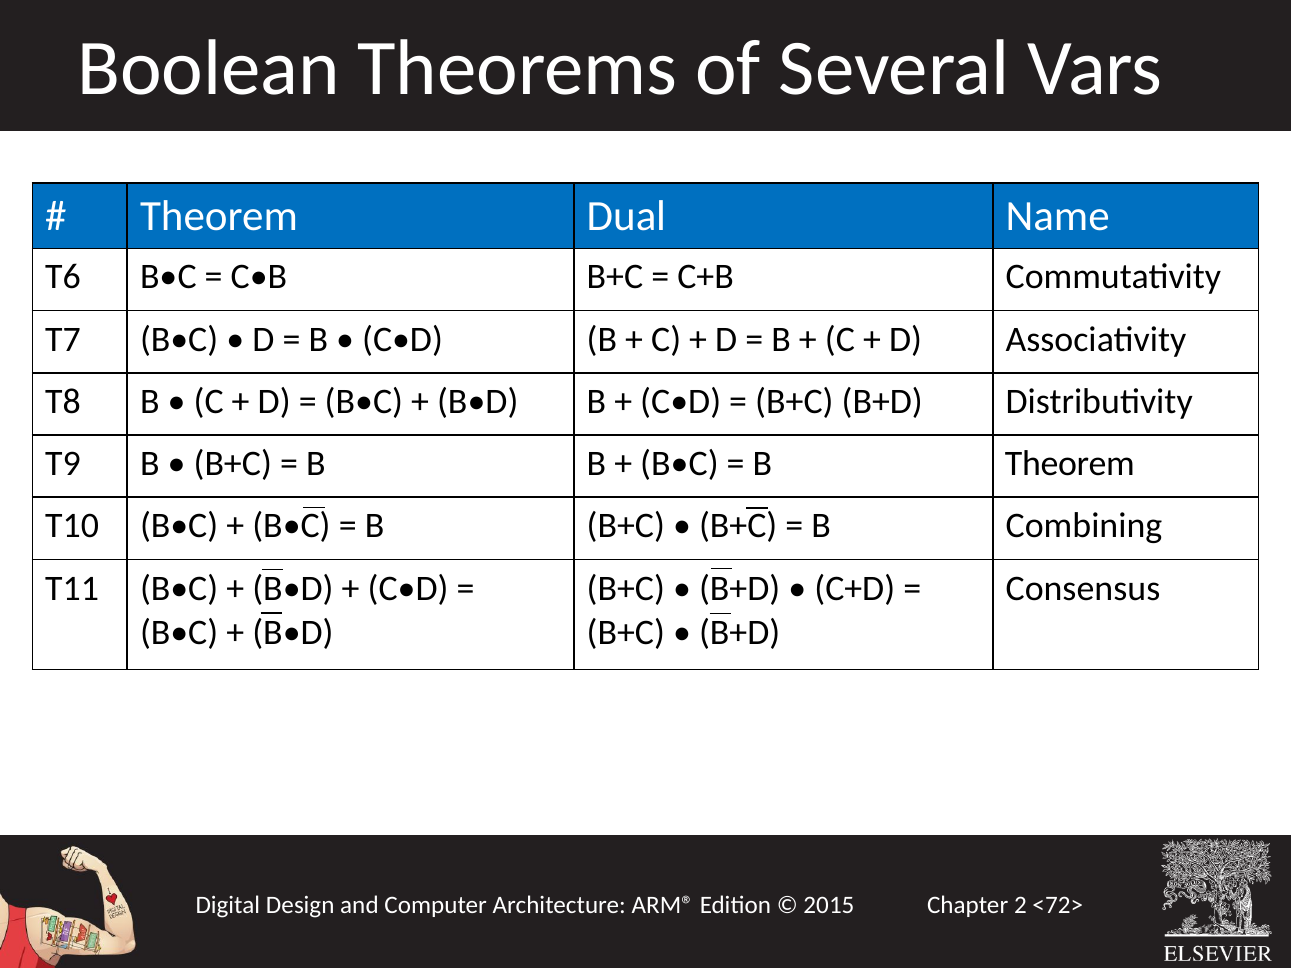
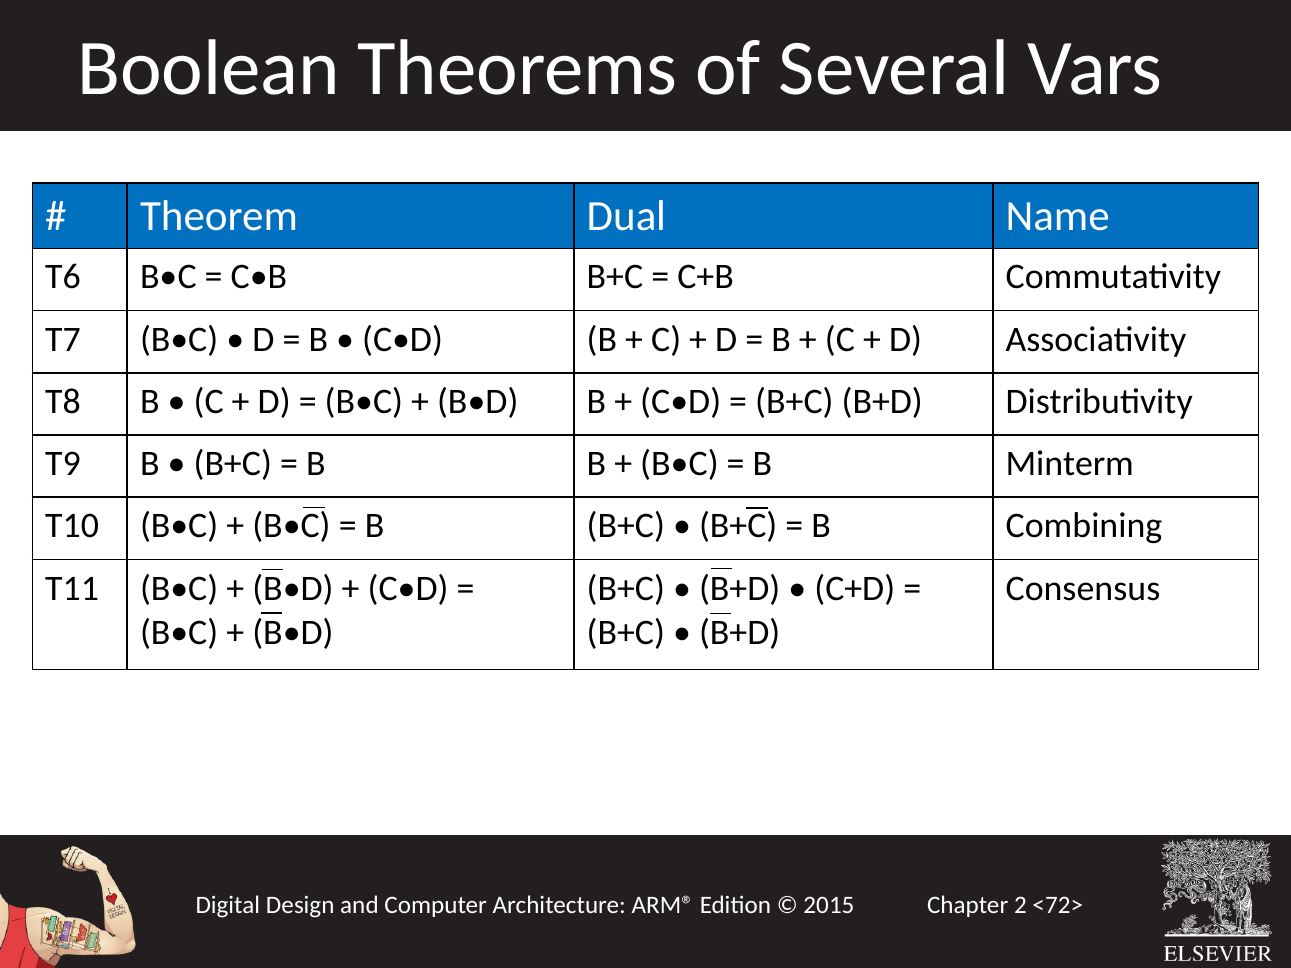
B Theorem: Theorem -> Minterm (1070, 464)
